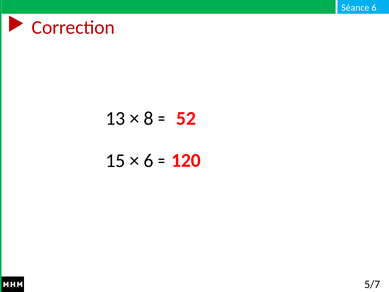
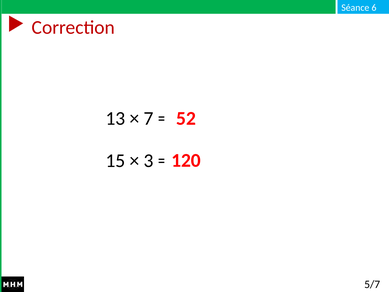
8: 8 -> 7 (149, 118)
6: 6 -> 3 (149, 160)
